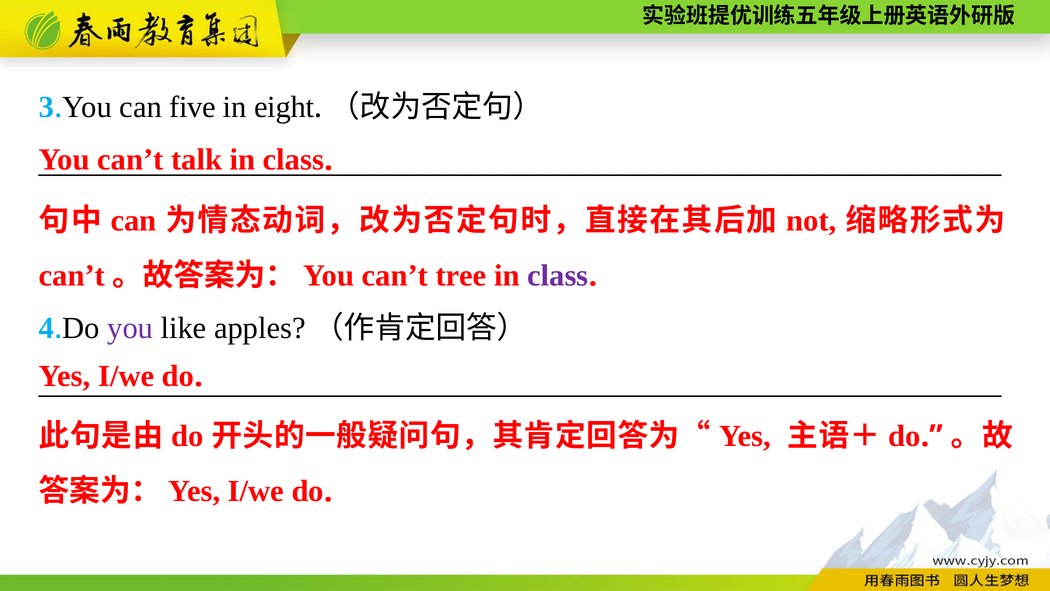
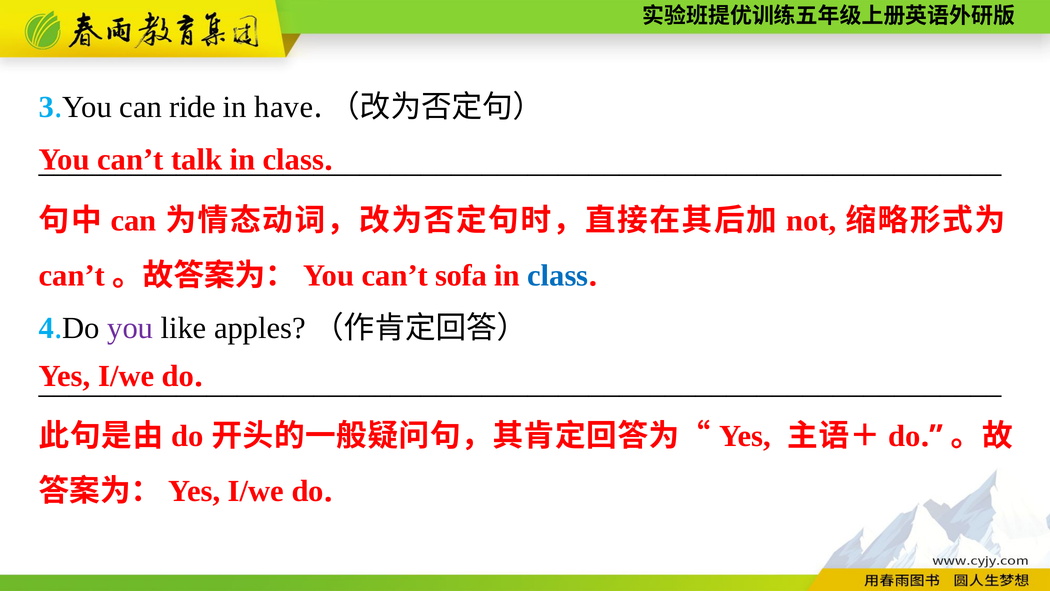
five: five -> ride (193, 107)
eight: eight -> have (284, 107)
tree: tree -> sofa (461, 275)
class colour: purple -> blue (558, 275)
